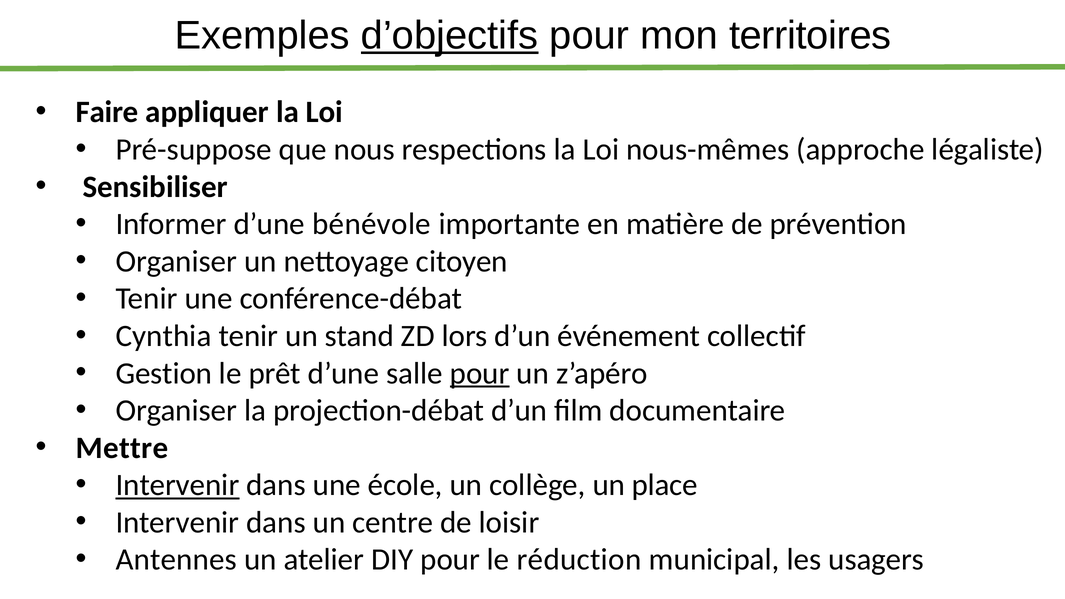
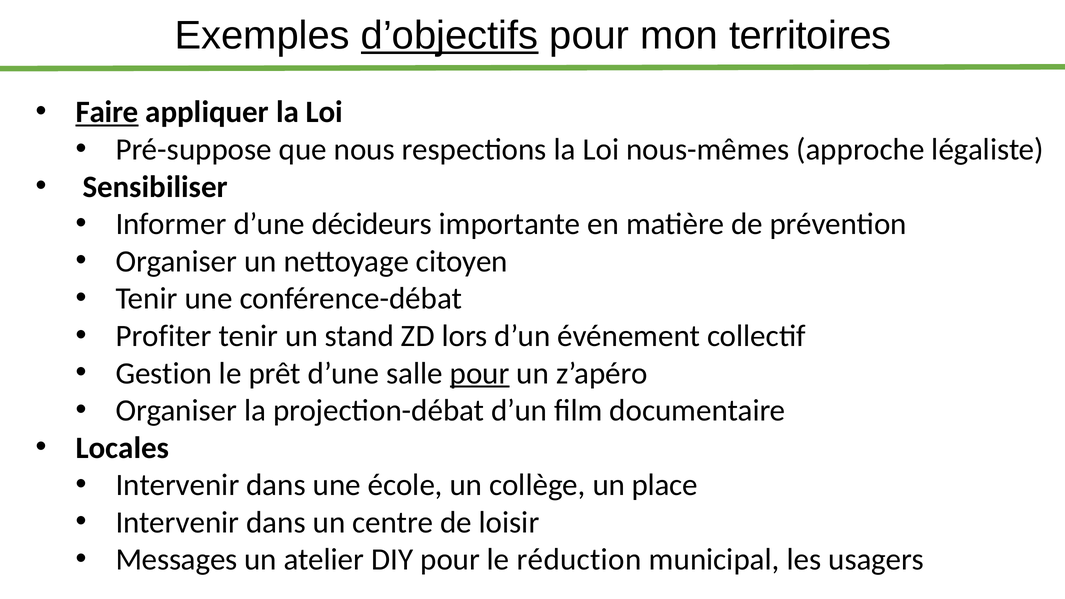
Faire underline: none -> present (107, 112)
bénévole: bénévole -> décideurs (372, 224)
Cynthia: Cynthia -> Profiter (164, 336)
Mettre: Mettre -> Locales (122, 448)
Intervenir underline: present -> none (177, 485)
Antennes: Antennes -> Messages (177, 560)
